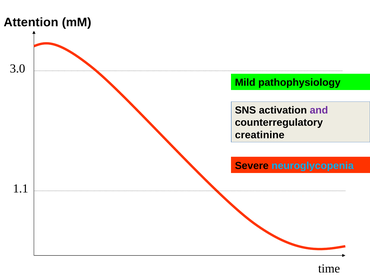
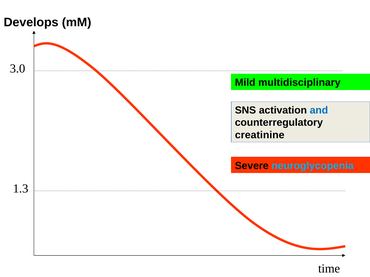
Attention: Attention -> Develops (31, 22)
pathophysiology: pathophysiology -> multidisciplinary (299, 83)
and colour: purple -> blue (319, 110)
1.1: 1.1 -> 1.3 (21, 189)
